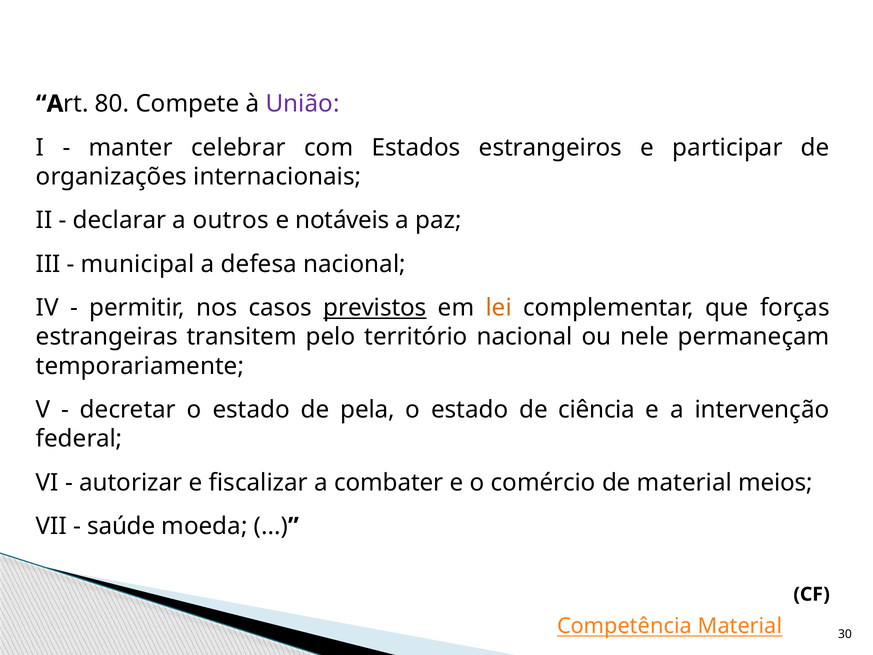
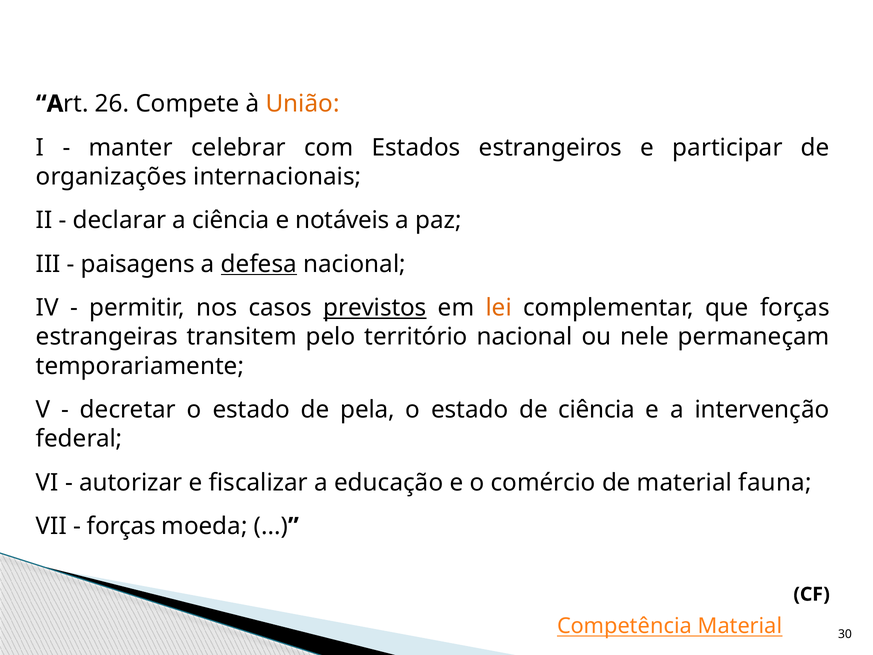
80: 80 -> 26 (112, 104)
União colour: purple -> orange (303, 104)
a outros: outros -> ciência (231, 220)
municipal: municipal -> paisagens (138, 264)
defesa underline: none -> present (259, 264)
combater: combater -> educação (389, 482)
meios: meios -> fauna (775, 482)
saúde: saúde -> forças (121, 526)
